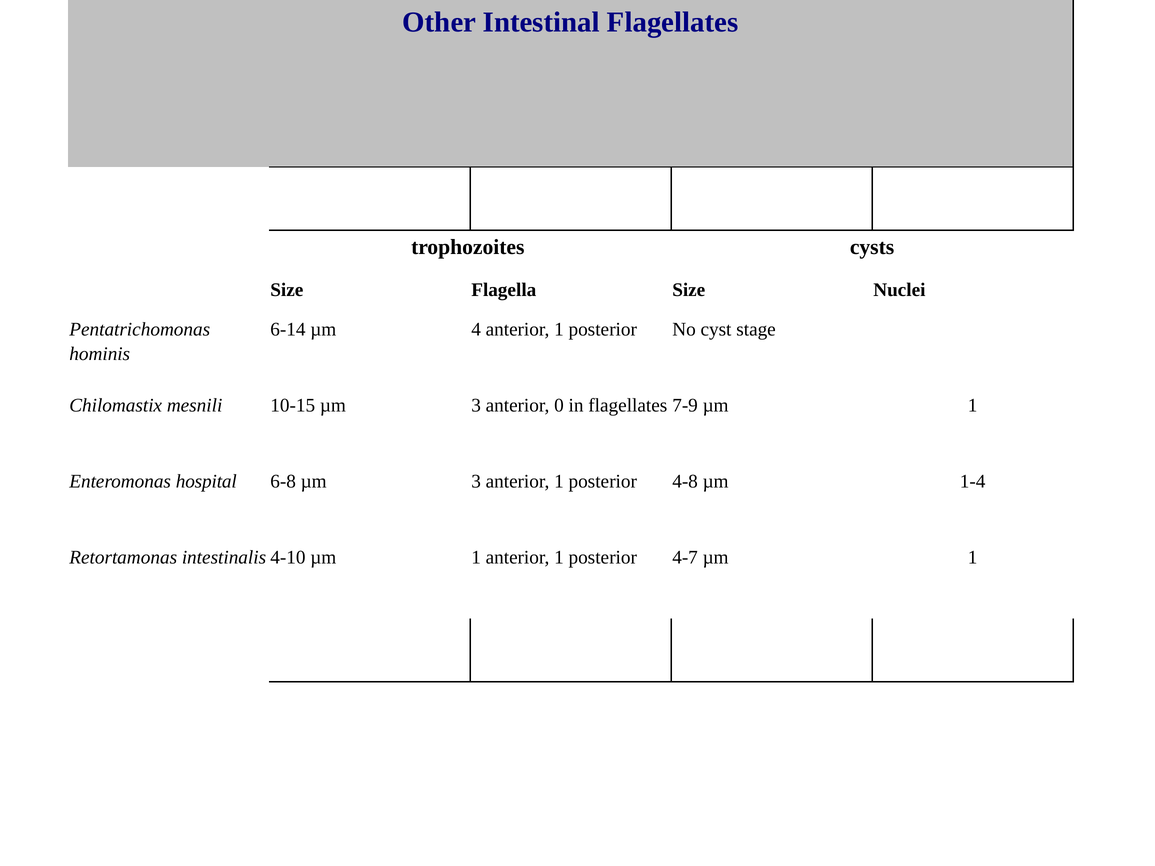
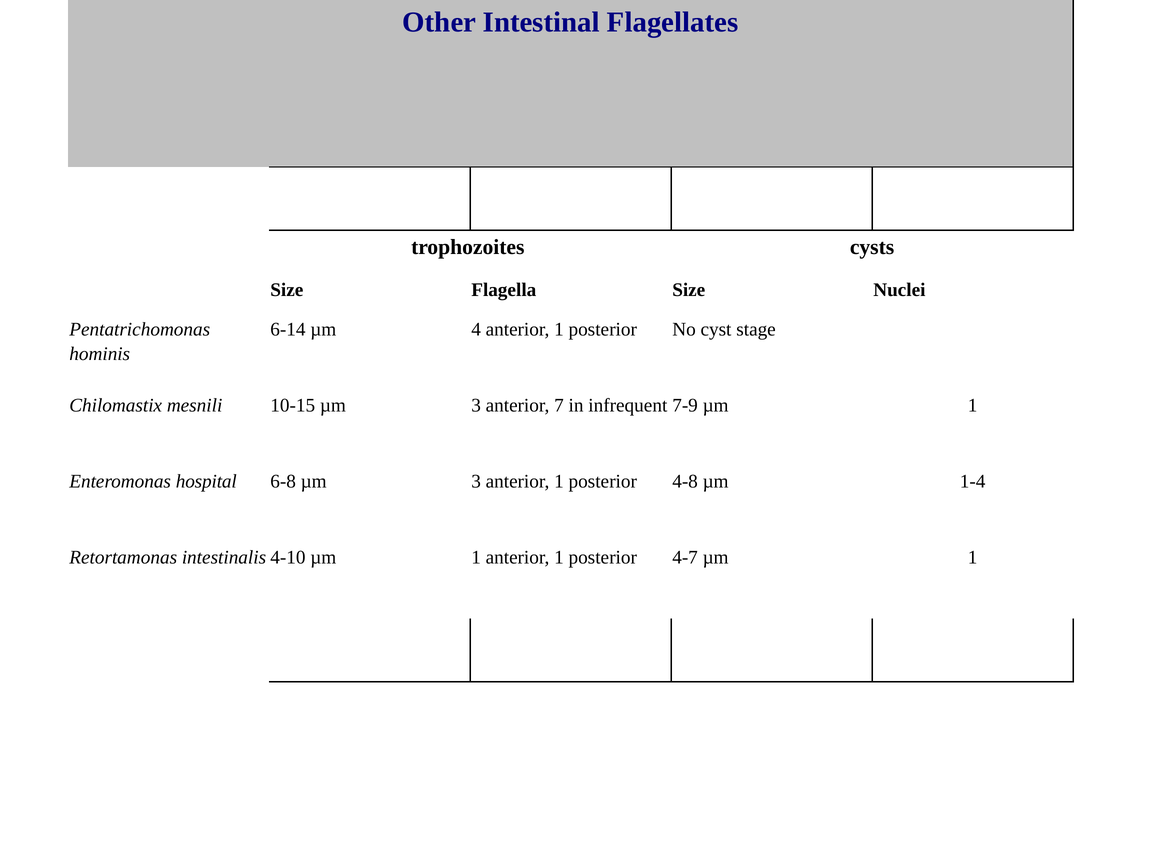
0: 0 -> 7 (559, 405)
in flagellates: flagellates -> infrequent (628, 405)
